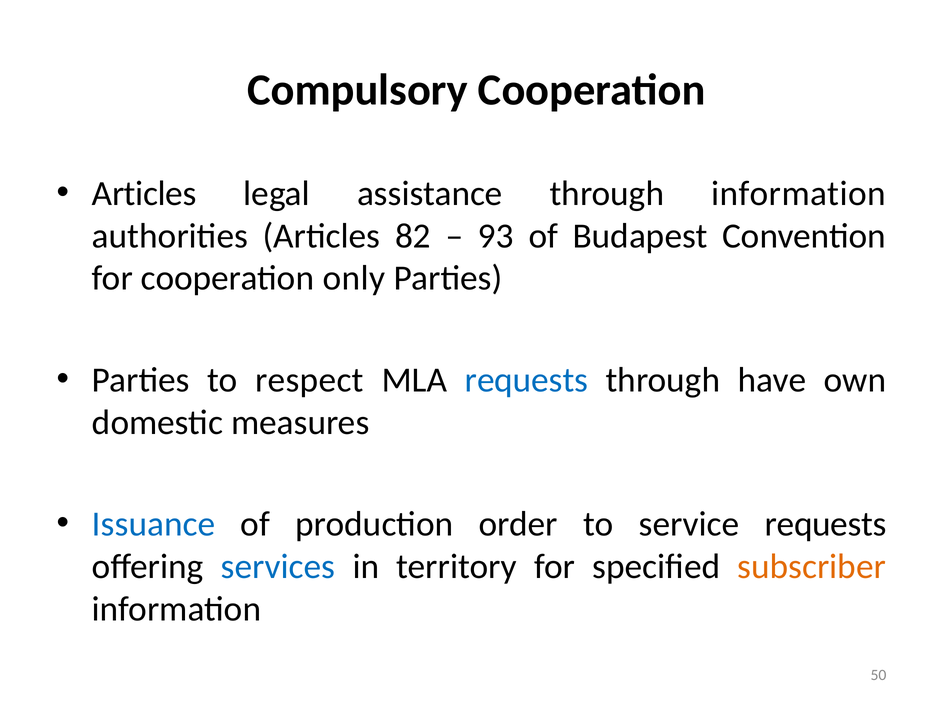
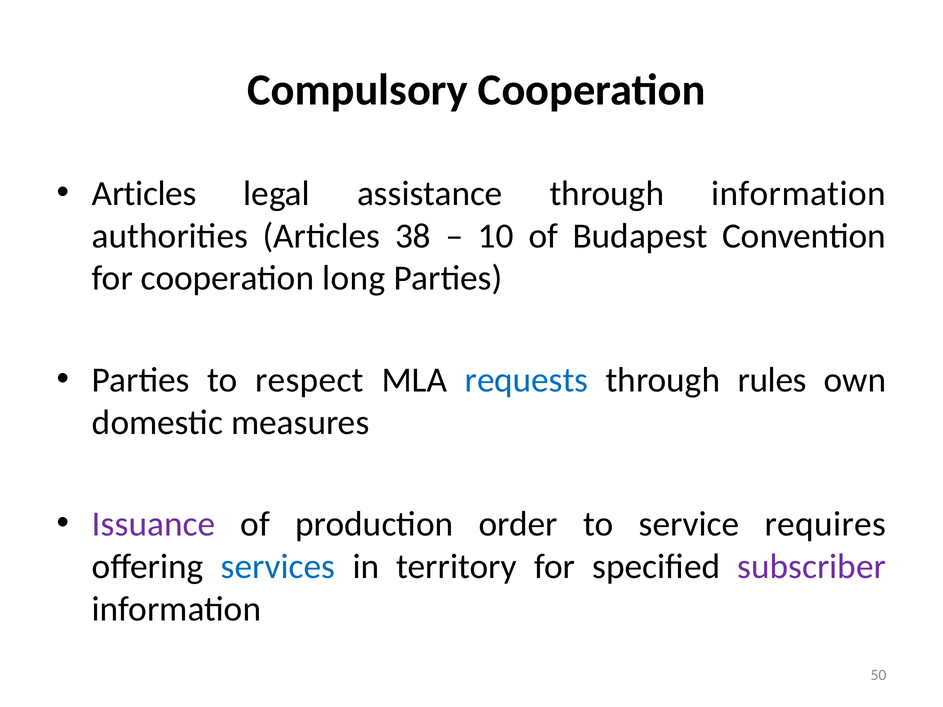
82: 82 -> 38 (413, 236)
93: 93 -> 10 (496, 236)
only: only -> long (354, 278)
have: have -> rules (772, 380)
Issuance colour: blue -> purple (154, 524)
service requests: requests -> requires (825, 524)
subscriber colour: orange -> purple (812, 567)
